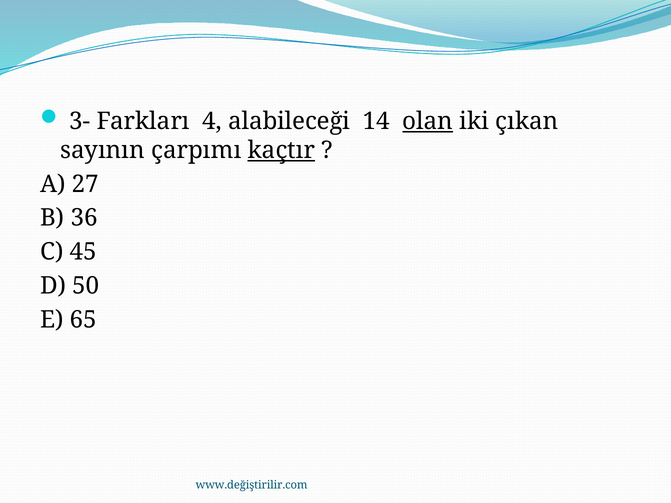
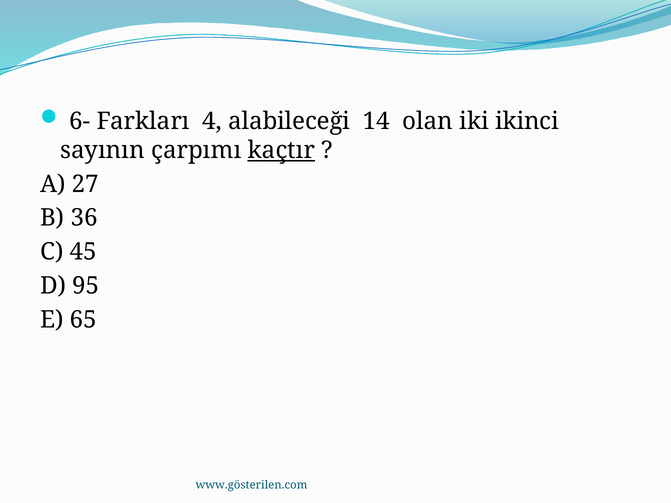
3-: 3- -> 6- (80, 121)
olan underline: present -> none (428, 121)
çıkan: çıkan -> ikinci (527, 121)
50: 50 -> 95 (86, 286)
www.değiştirilir.com: www.değiştirilir.com -> www.gösterilen.com (252, 485)
